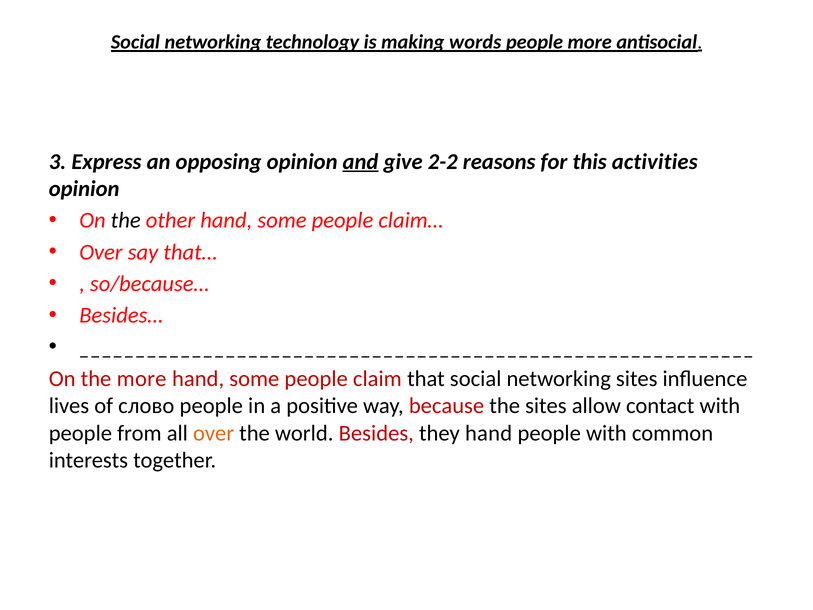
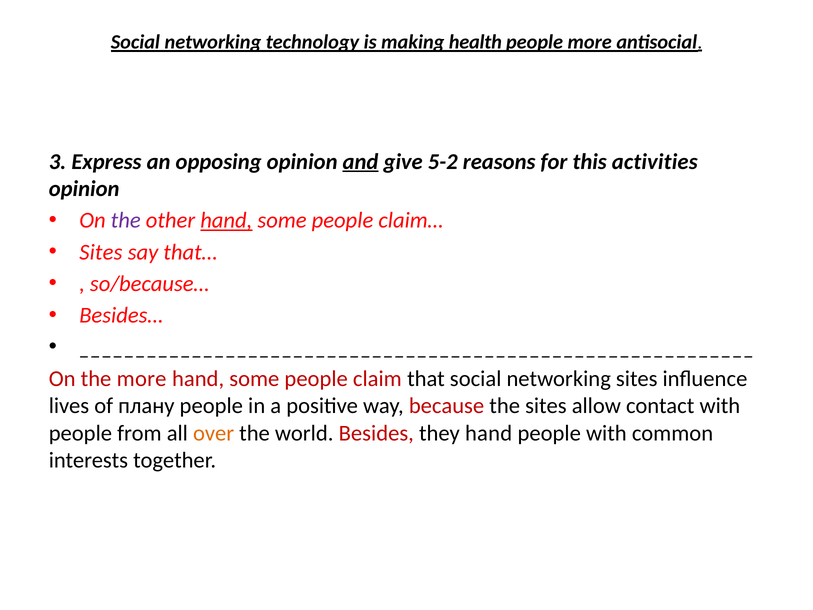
words: words -> health (475, 42)
2-2: 2-2 -> 5-2 (443, 162)
the colour: black -> purple (126, 220)
hand underline: none -> present (226, 220)
Over: Over -> Sites (101, 252)
слово: слово -> плану (146, 406)
